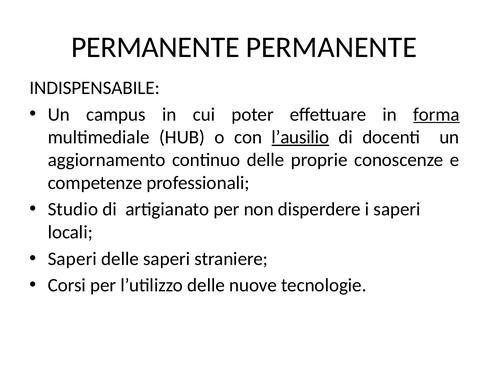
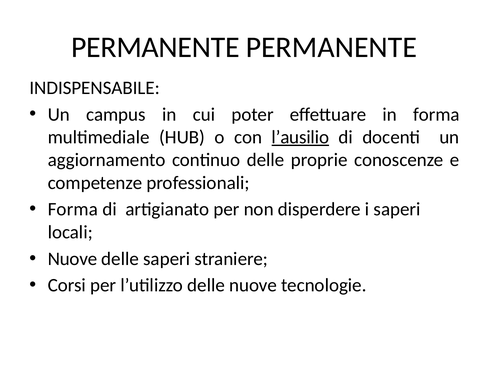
forma underline: present -> none (436, 114)
Studio: Studio -> Forma (73, 209)
Saperi: Saperi -> Nuove (72, 259)
